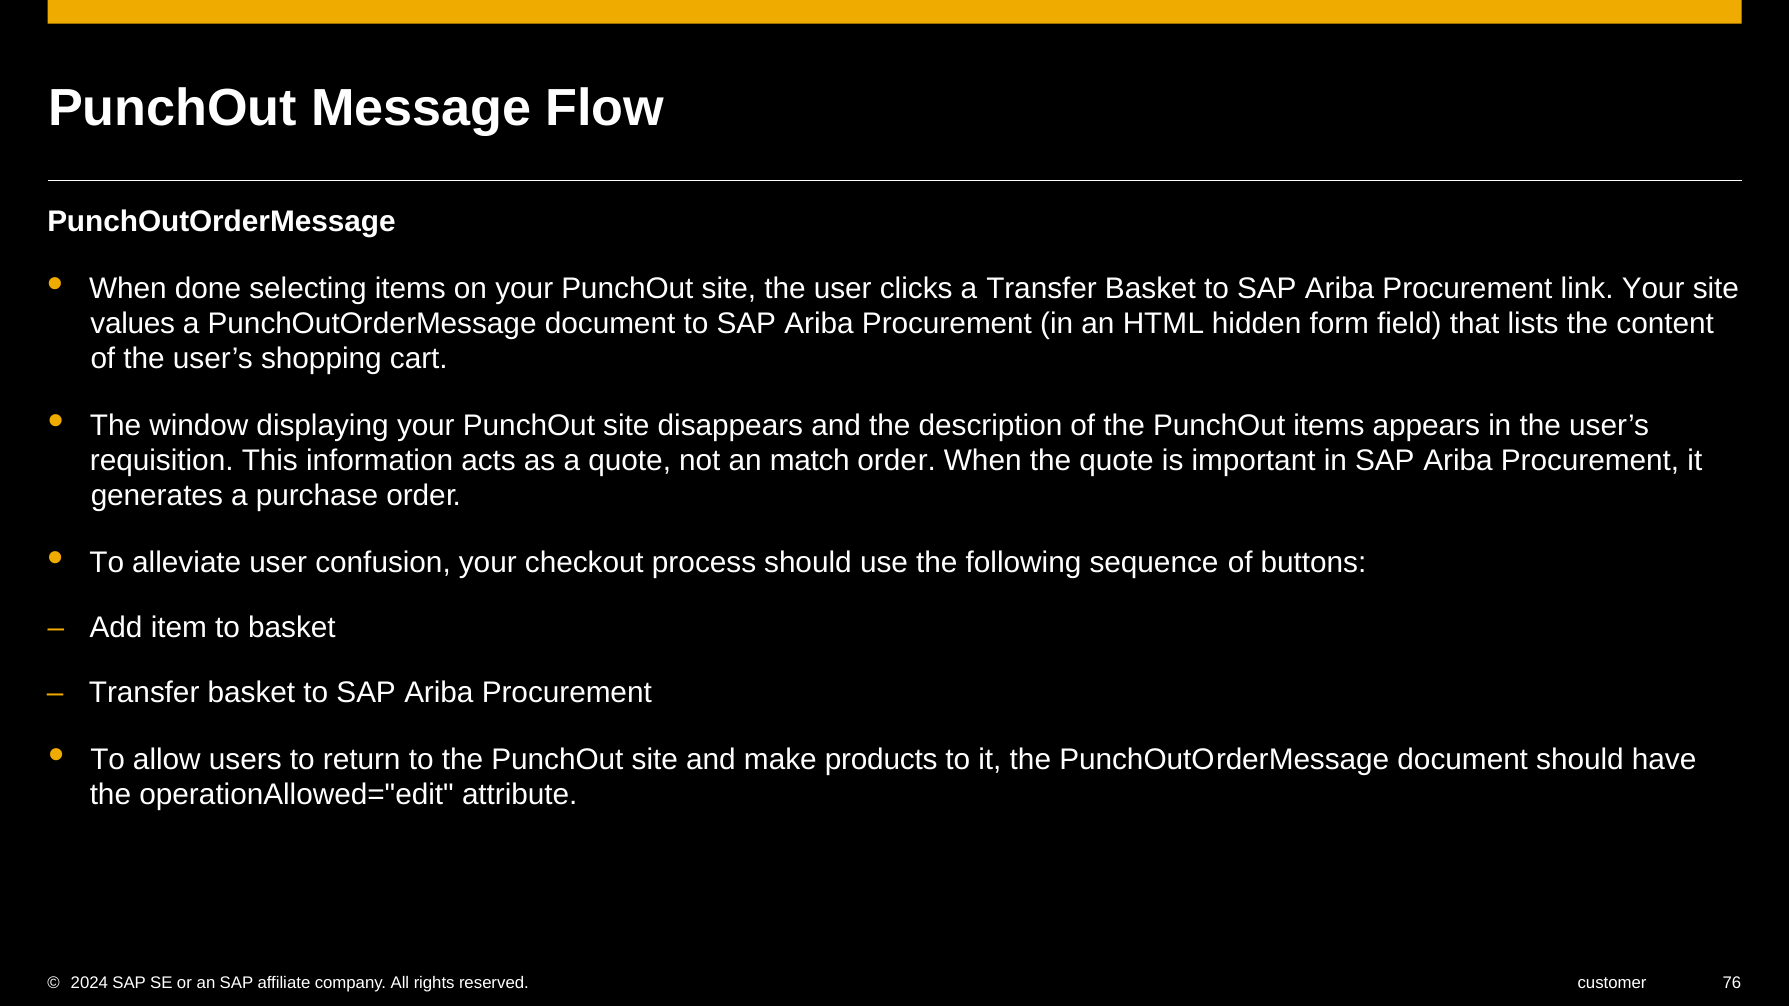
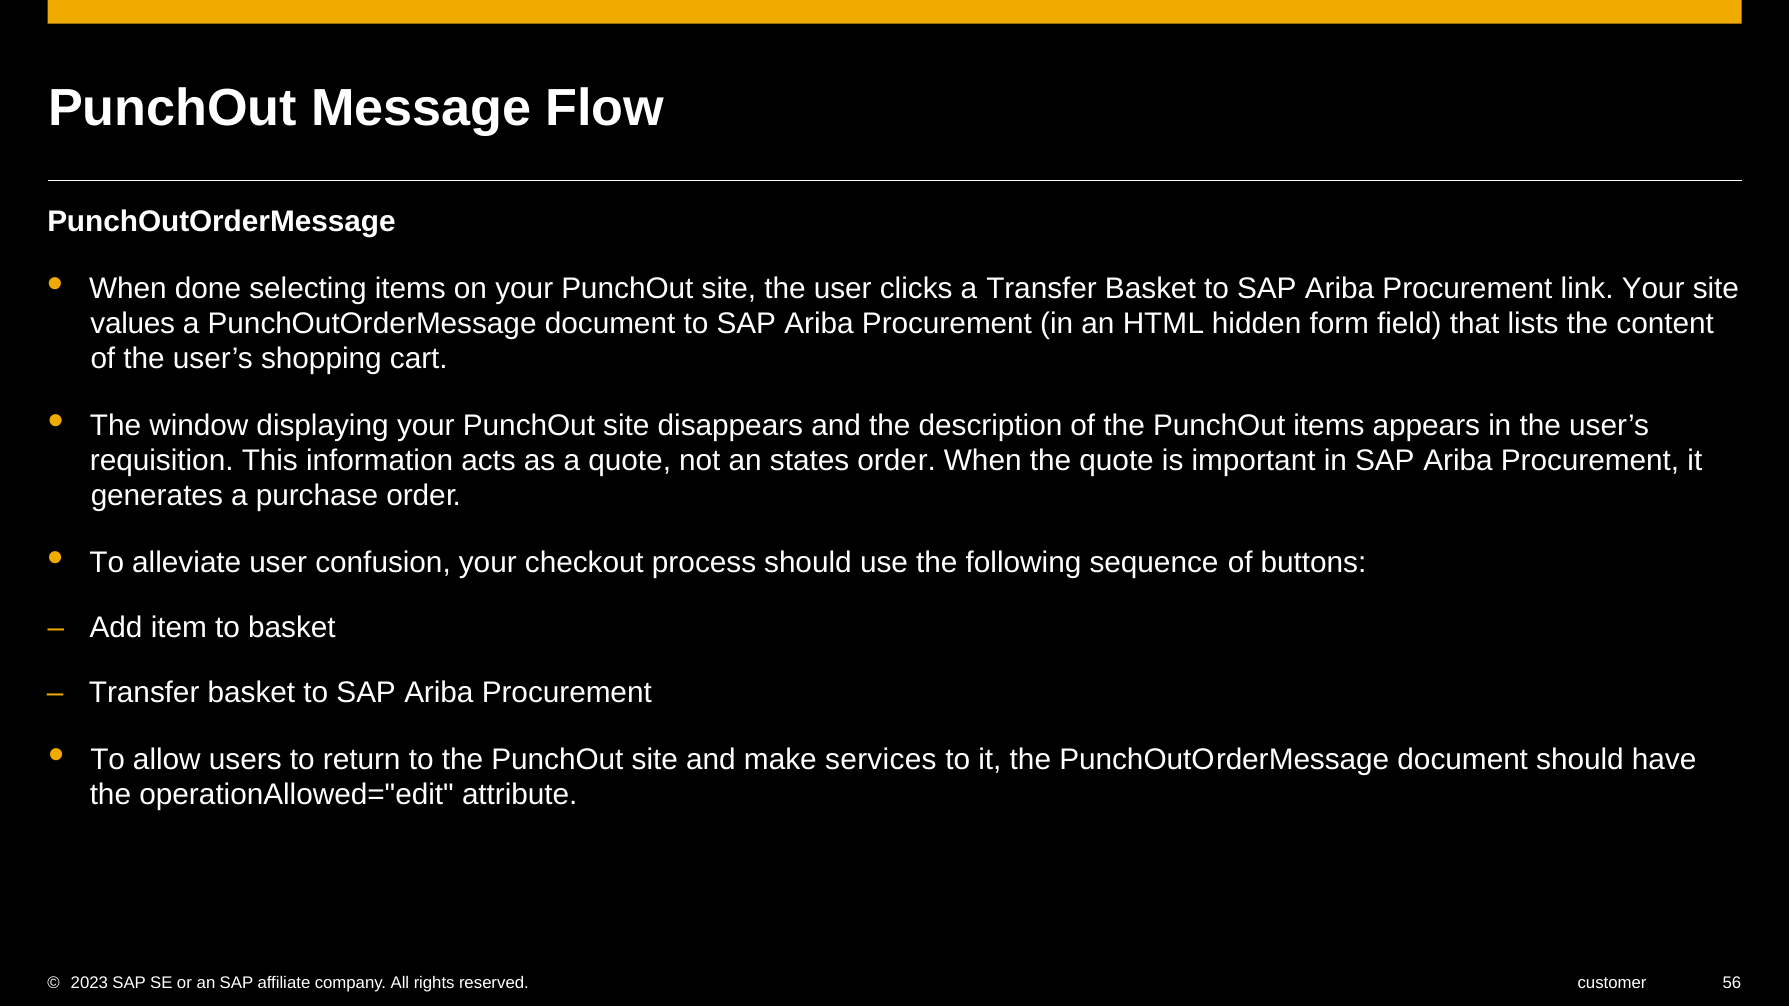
match: match -> states (810, 461)
products: products -> services (881, 760)
2024: 2024 -> 2023 (89, 984)
76: 76 -> 56 (1732, 984)
